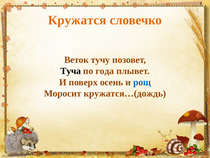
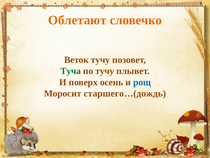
Кружатся: Кружатся -> Облетают (77, 20)
Туча colour: black -> green (71, 71)
по года: года -> тучу (105, 71)
кружатся…(дождь: кружатся…(дождь -> старшего…(дождь (125, 93)
